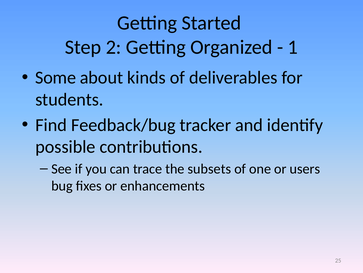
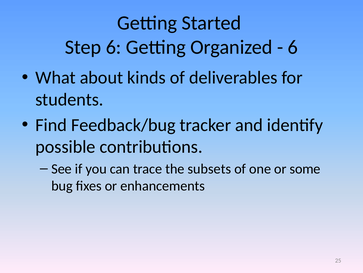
Step 2: 2 -> 6 (114, 47)
1: 1 -> 6 (293, 47)
Some: Some -> What (56, 78)
users: users -> some (305, 168)
